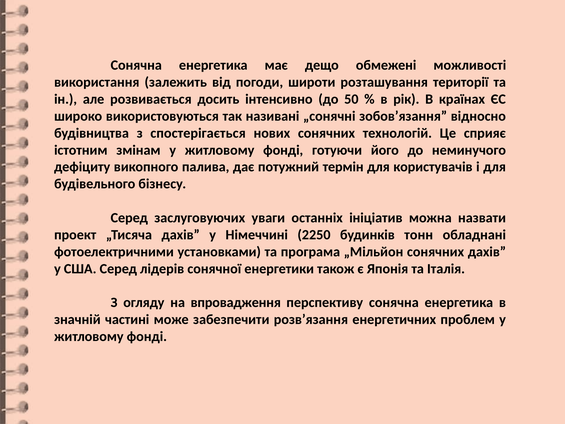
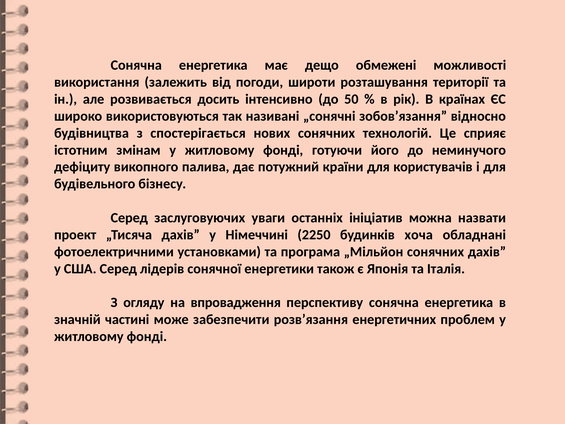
термін: термін -> країни (343, 167)
тонн: тонн -> хоча (419, 235)
